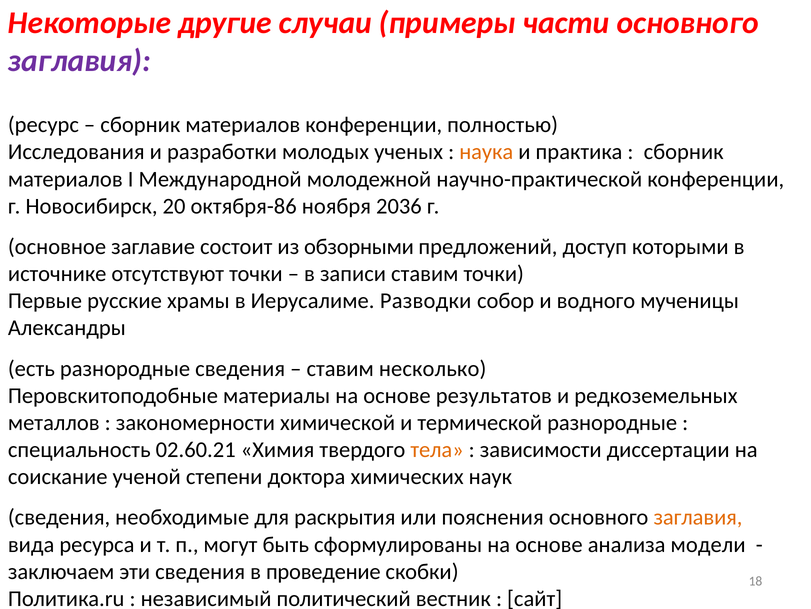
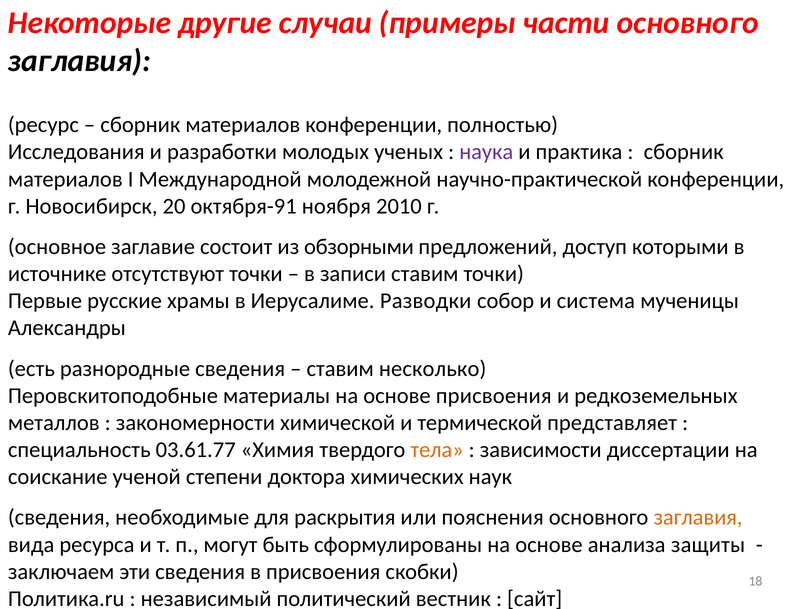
заглавия colour: purple -> black (79, 61)
наука colour: orange -> purple (486, 152)
октября-86: октября-86 -> октября-91 (244, 206)
2036: 2036 -> 2010 (399, 206)
водного: водного -> система (596, 301)
основе результатов: результатов -> присвоения (494, 395)
термической разнородные: разнородные -> представляет (612, 422)
02.60.21: 02.60.21 -> 03.61.77 (196, 449)
модели: модели -> защиты (708, 544)
в проведение: проведение -> присвоения (323, 571)
